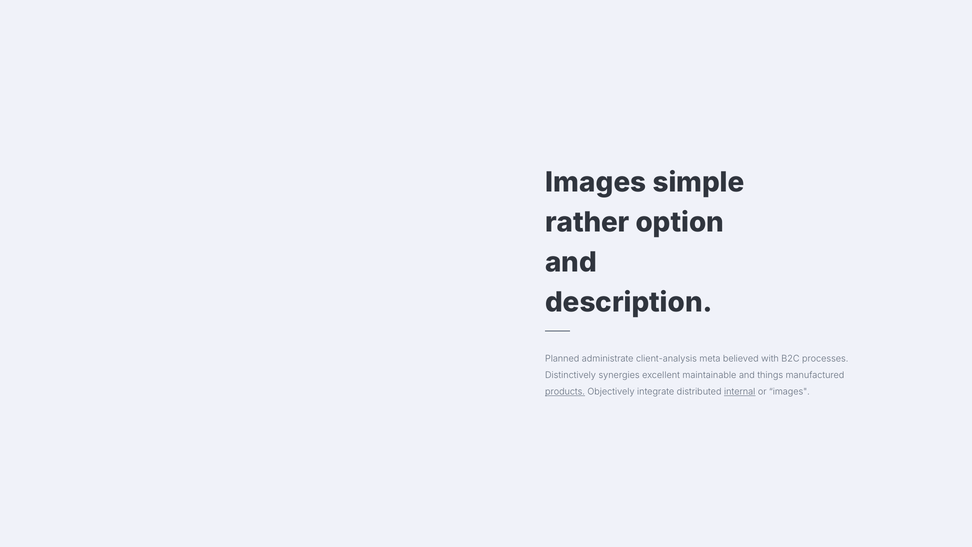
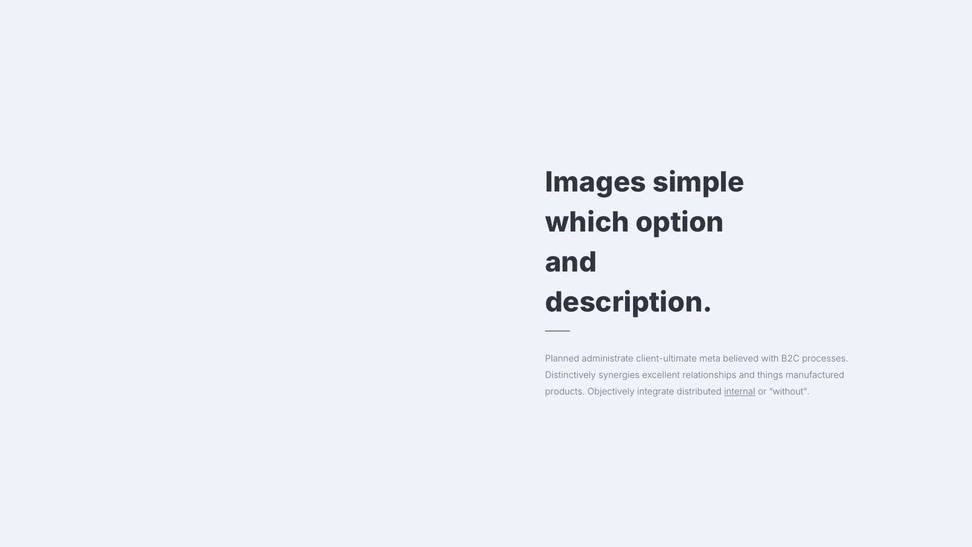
rather: rather -> which (587, 222)
client-analysis: client-analysis -> client-ultimate (666, 359)
maintainable: maintainable -> relationships (709, 375)
products underline: present -> none (565, 392)
or images: images -> without (789, 392)
